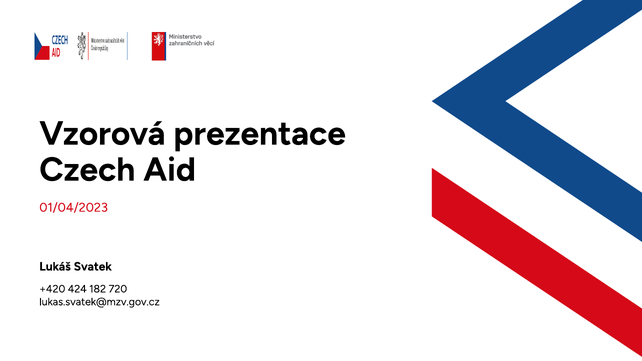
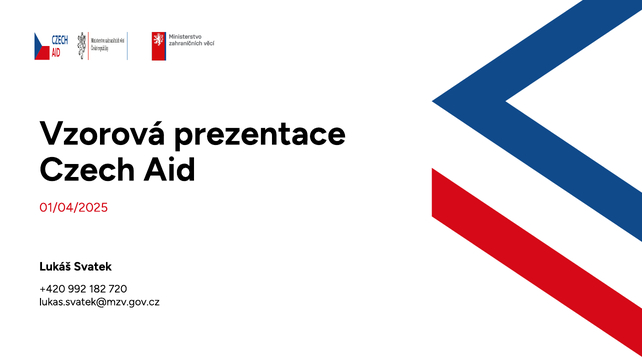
01/04/2023: 01/04/2023 -> 01/04/2025 (74, 208)
424: 424 -> 992 (77, 289)
